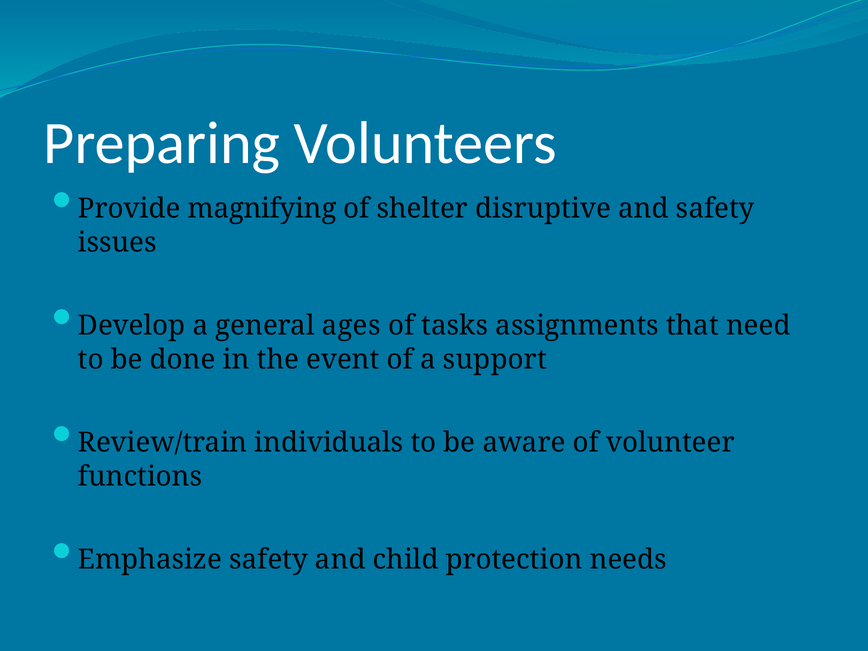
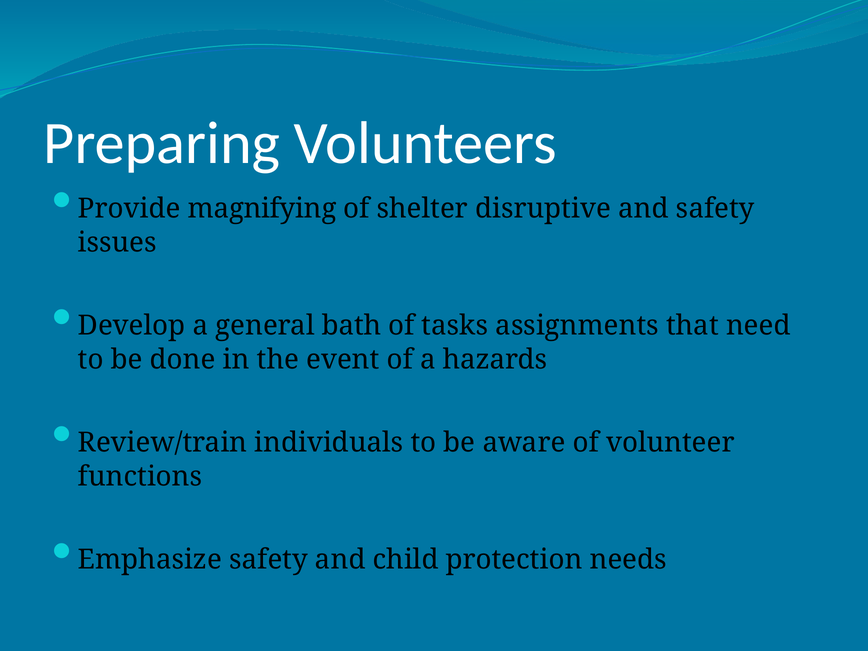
ages: ages -> bath (352, 325)
support: support -> hazards (495, 359)
